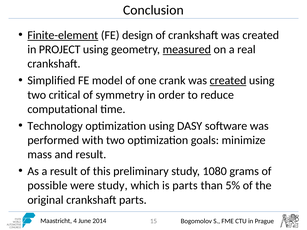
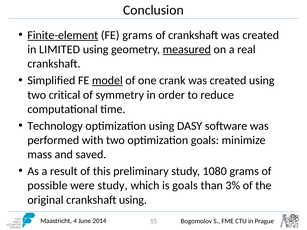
FE design: design -> grams (137, 35)
PROJECT: PROJECT -> LIMITED (60, 50)
model underline: none -> present (107, 81)
created underline: present -> none (228, 81)
and result: result -> saved (91, 155)
is parts: parts -> goals (185, 186)
5%: 5% -> 3% (233, 186)
crankshaft parts: parts -> using (133, 200)
